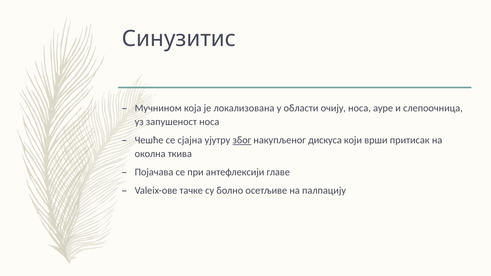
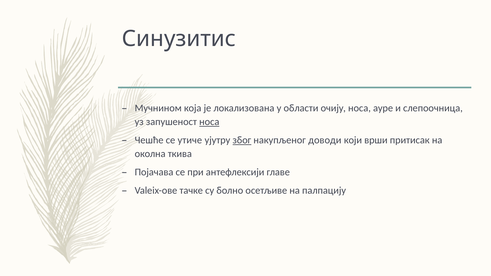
носа underline: none -> present (209, 122)
сјајна: сјајна -> утиче (190, 140)
дискуса: дискуса -> доводи (325, 140)
